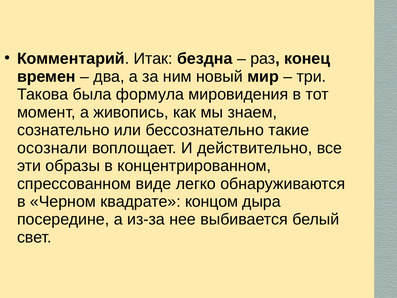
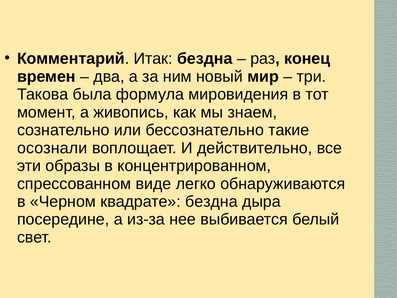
квадрате концом: концом -> бездна (211, 201)
